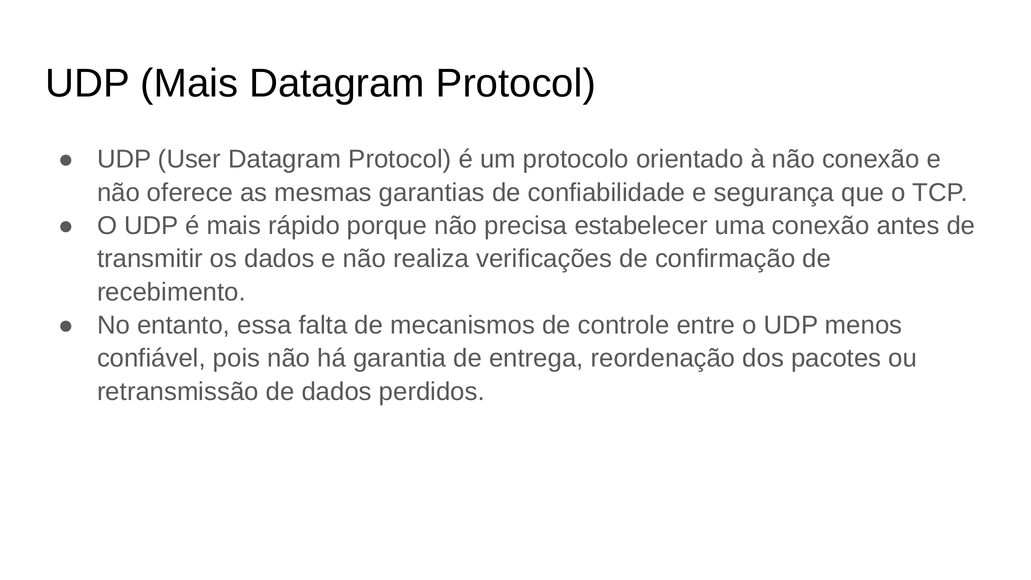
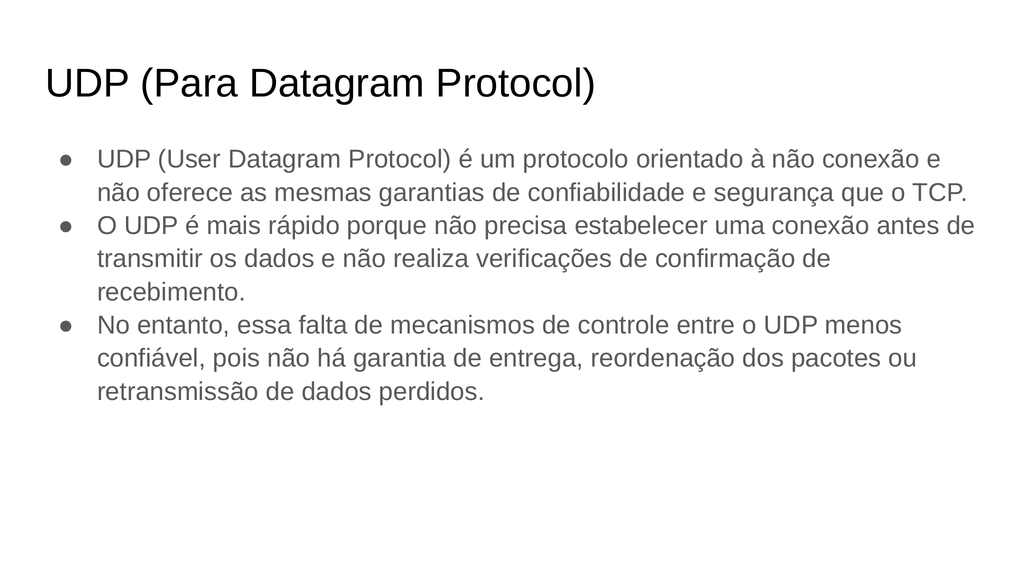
UDP Mais: Mais -> Para (189, 83)
